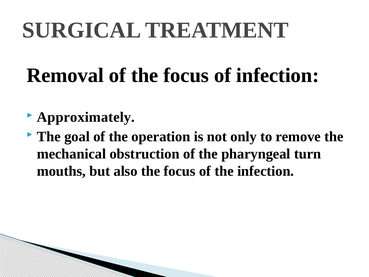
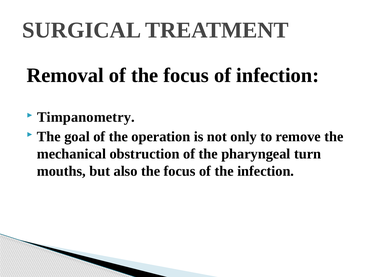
Approximately: Approximately -> Timpanometry (86, 117)
